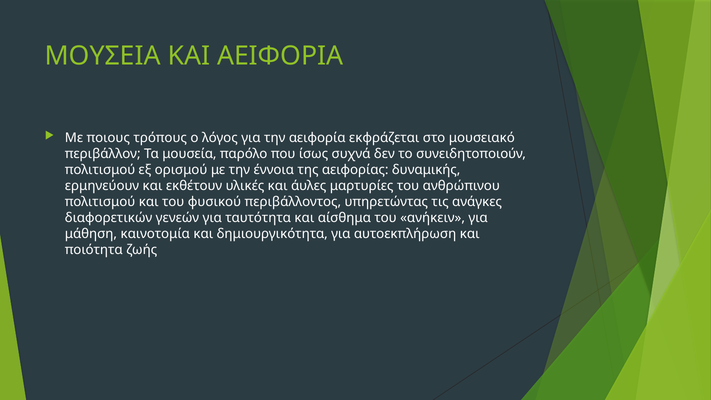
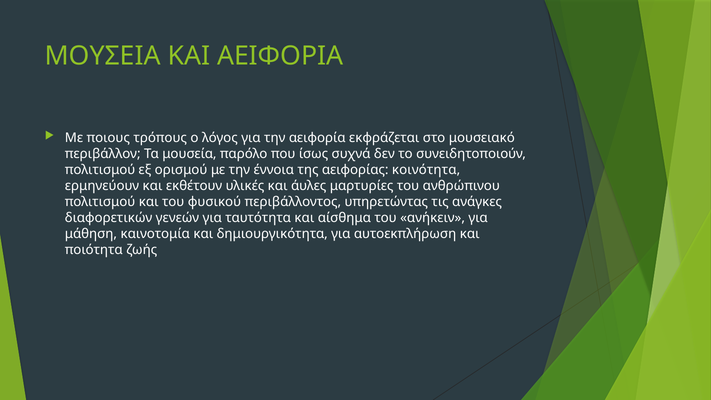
δυναμικής: δυναμικής -> κοινότητα (426, 170)
